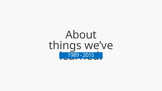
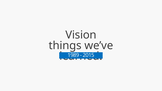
About: About -> Vision (81, 35)
